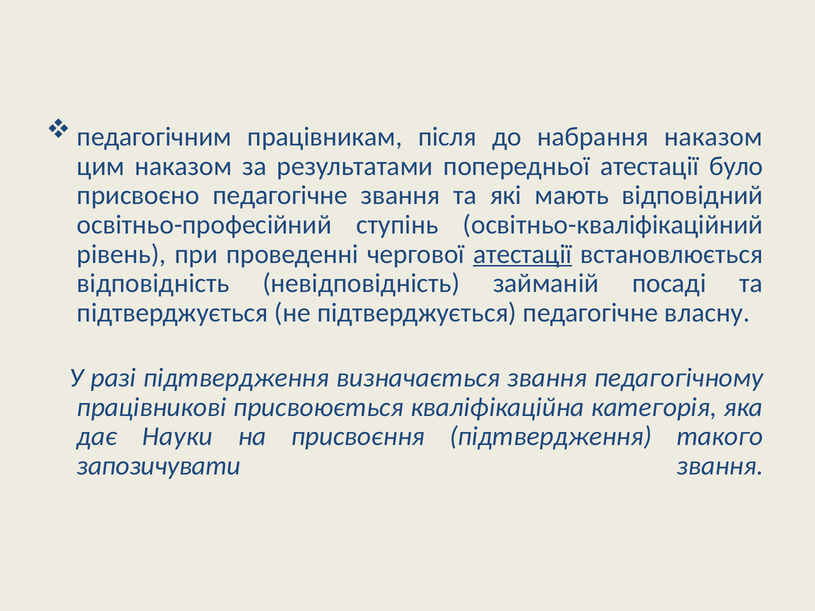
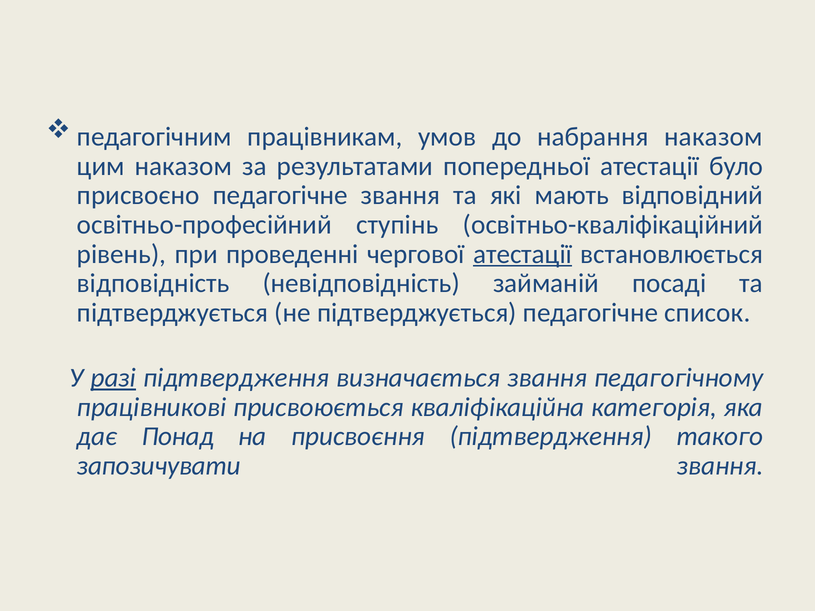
після: після -> умов (447, 137)
власну: власну -> список (707, 313)
разі underline: none -> present (113, 378)
Науки: Науки -> Понад (178, 437)
